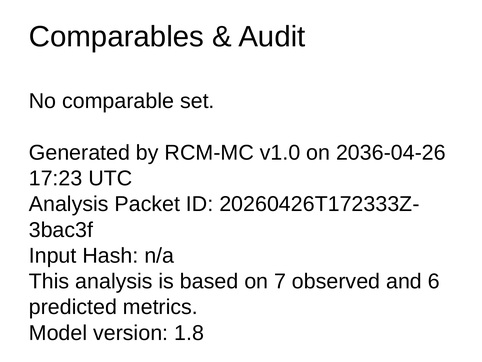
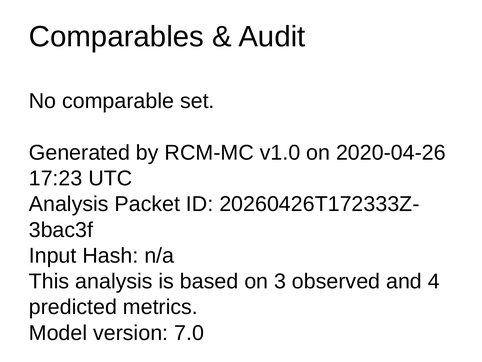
2036-04-26: 2036-04-26 -> 2020-04-26 (391, 153)
7: 7 -> 3 (280, 281)
6: 6 -> 4 (434, 281)
1.8: 1.8 -> 7.0 (189, 332)
